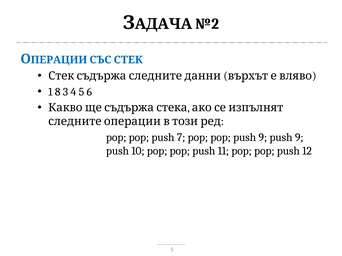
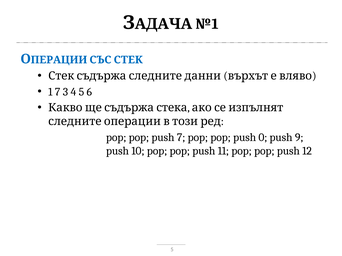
№2: №2 -> №1 (207, 24)
1 8: 8 -> 7 (58, 92)
pop push 9: 9 -> 0 (263, 138)
